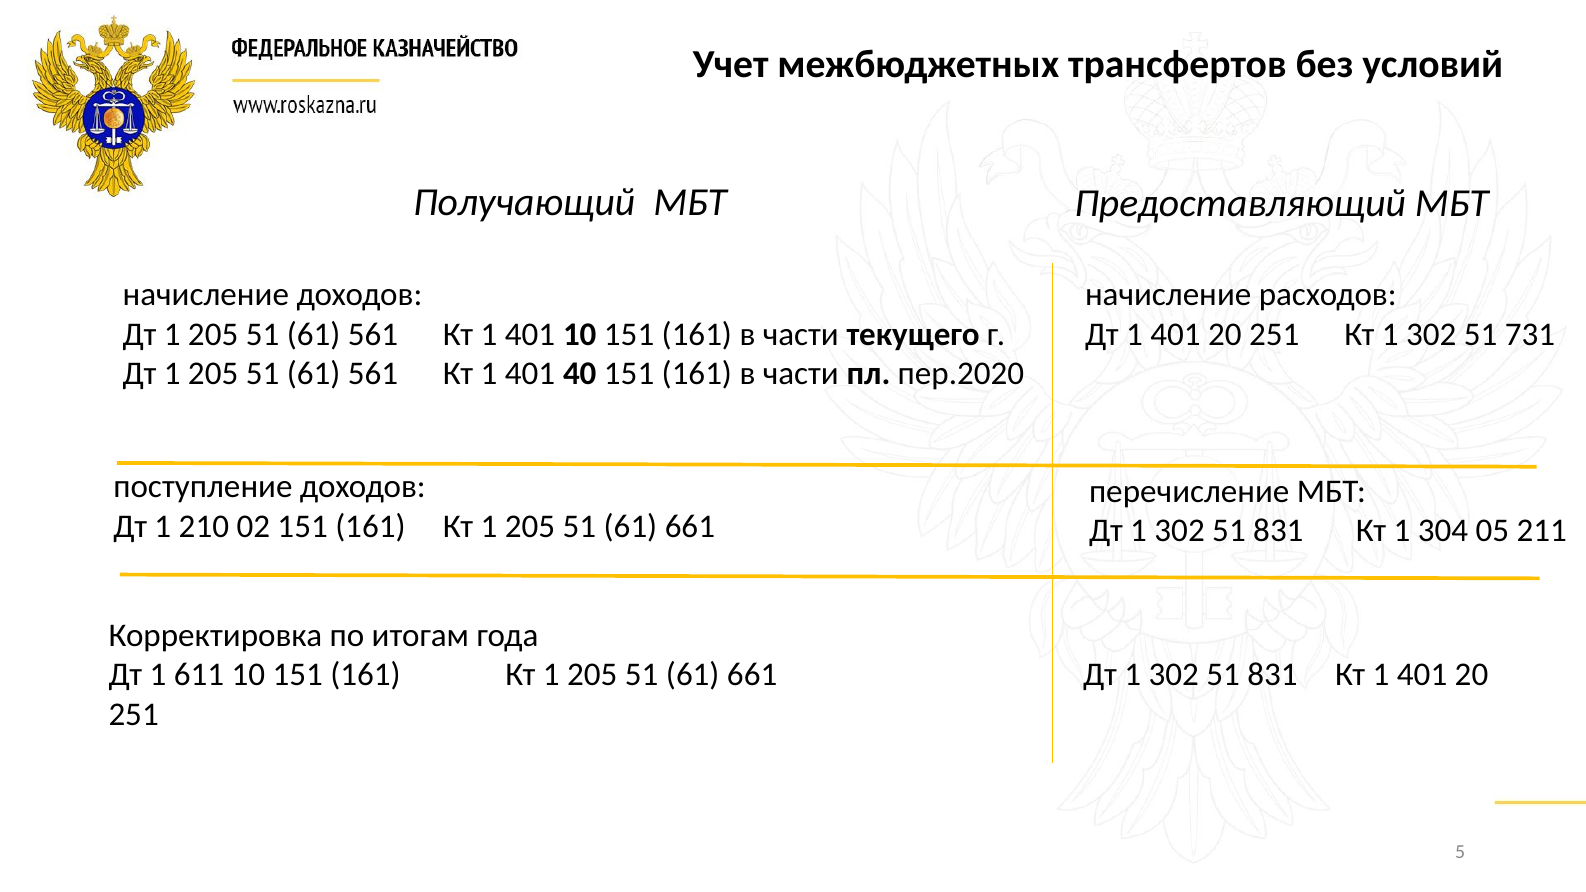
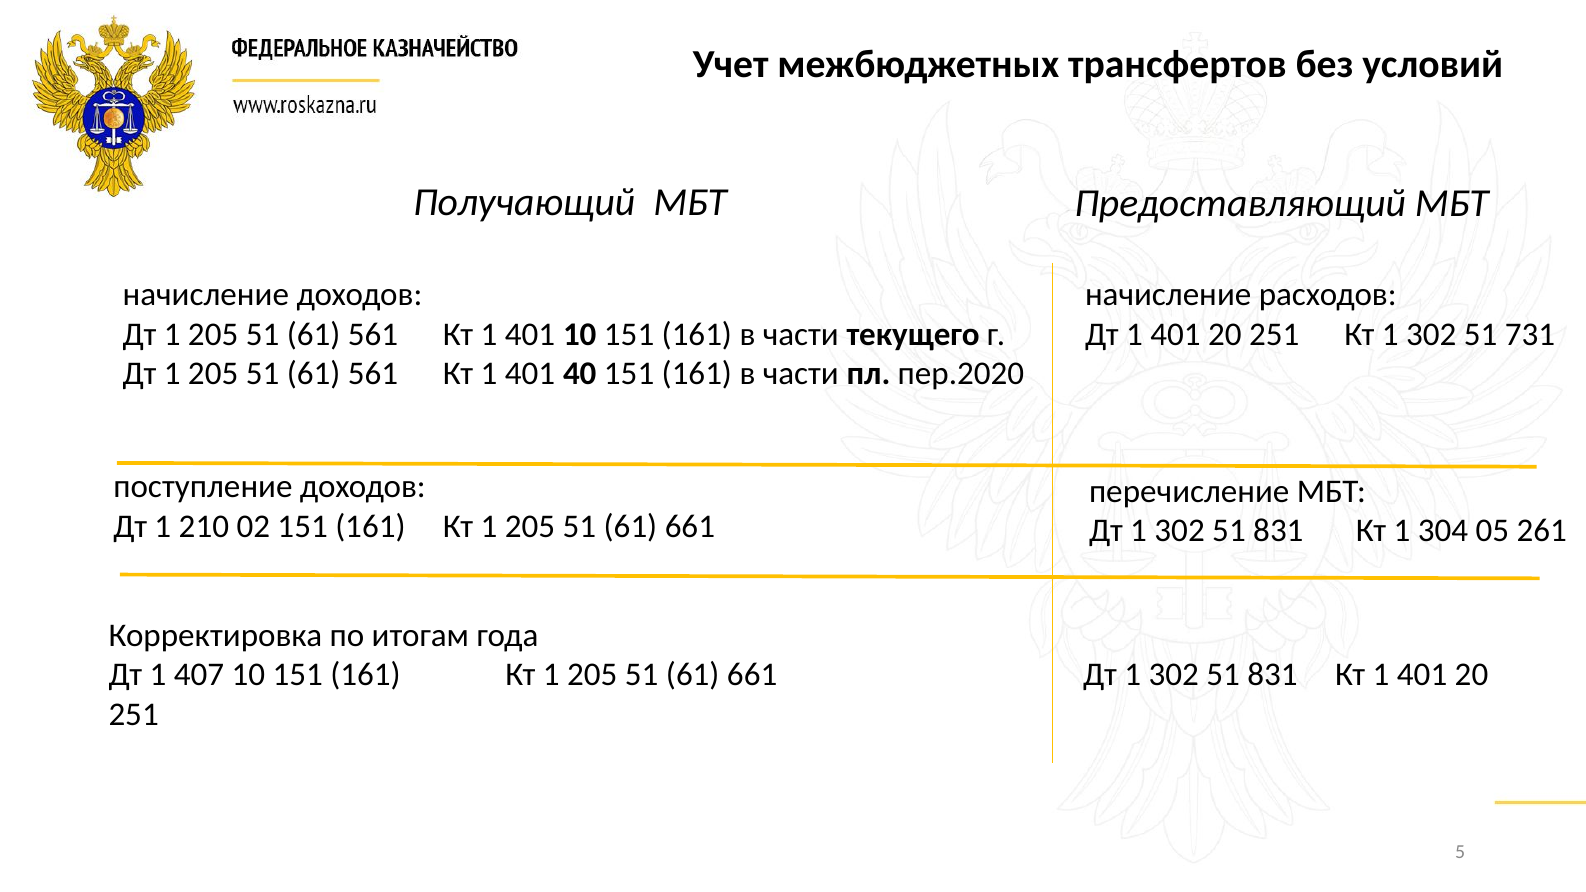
211: 211 -> 261 (1542, 531)
611: 611 -> 407 (199, 675)
